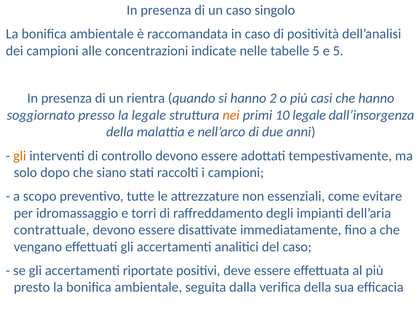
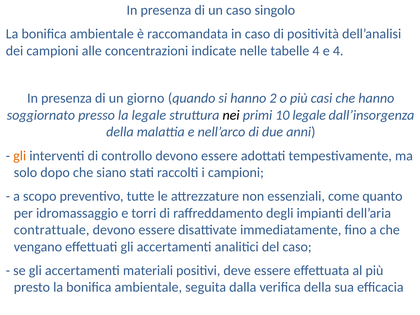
tabelle 5: 5 -> 4 (316, 51)
e 5: 5 -> 4 (338, 51)
rientra: rientra -> giorno (146, 98)
nei colour: orange -> black (231, 115)
evitare: evitare -> quanto (382, 196)
riportate: riportate -> materiali (148, 271)
